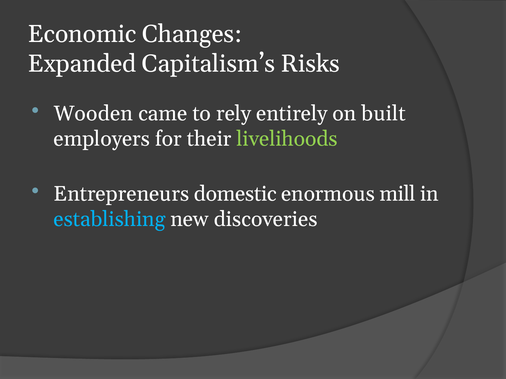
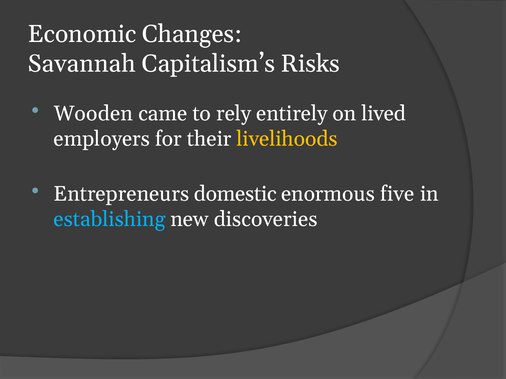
Expanded: Expanded -> Savannah (82, 64)
built: built -> lived (384, 114)
livelihoods colour: light green -> yellow (287, 139)
mill: mill -> five (397, 194)
